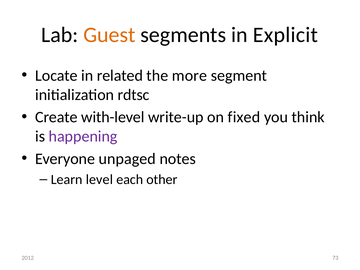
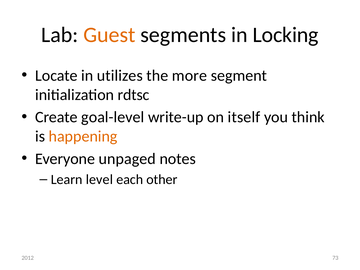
Explicit: Explicit -> Locking (286, 35)
related: related -> utilizes (120, 76)
with-level: with-level -> goal-level (113, 117)
fixed: fixed -> itself (244, 117)
happening colour: purple -> orange (83, 136)
